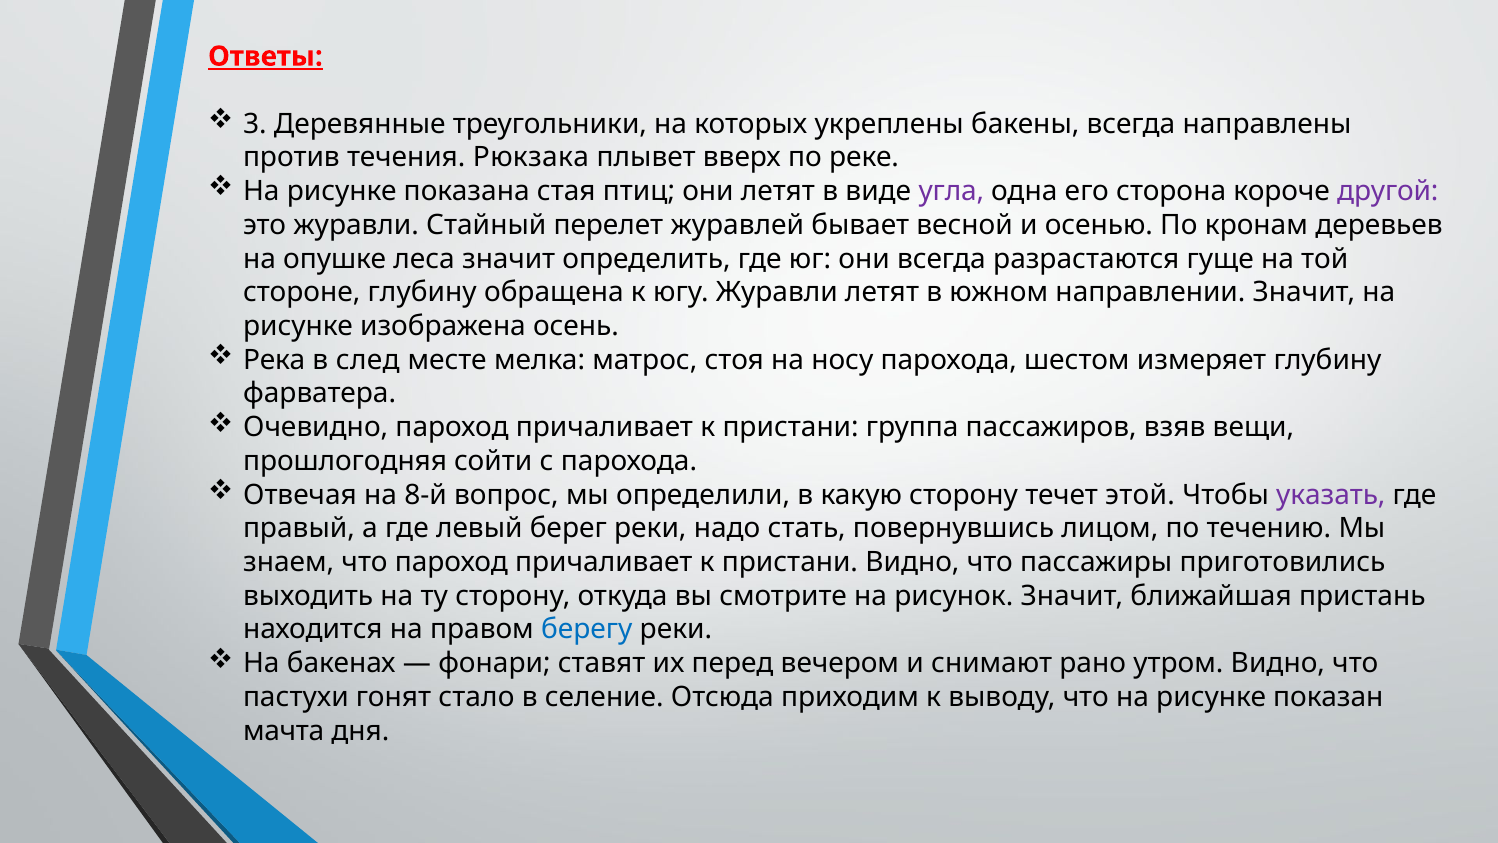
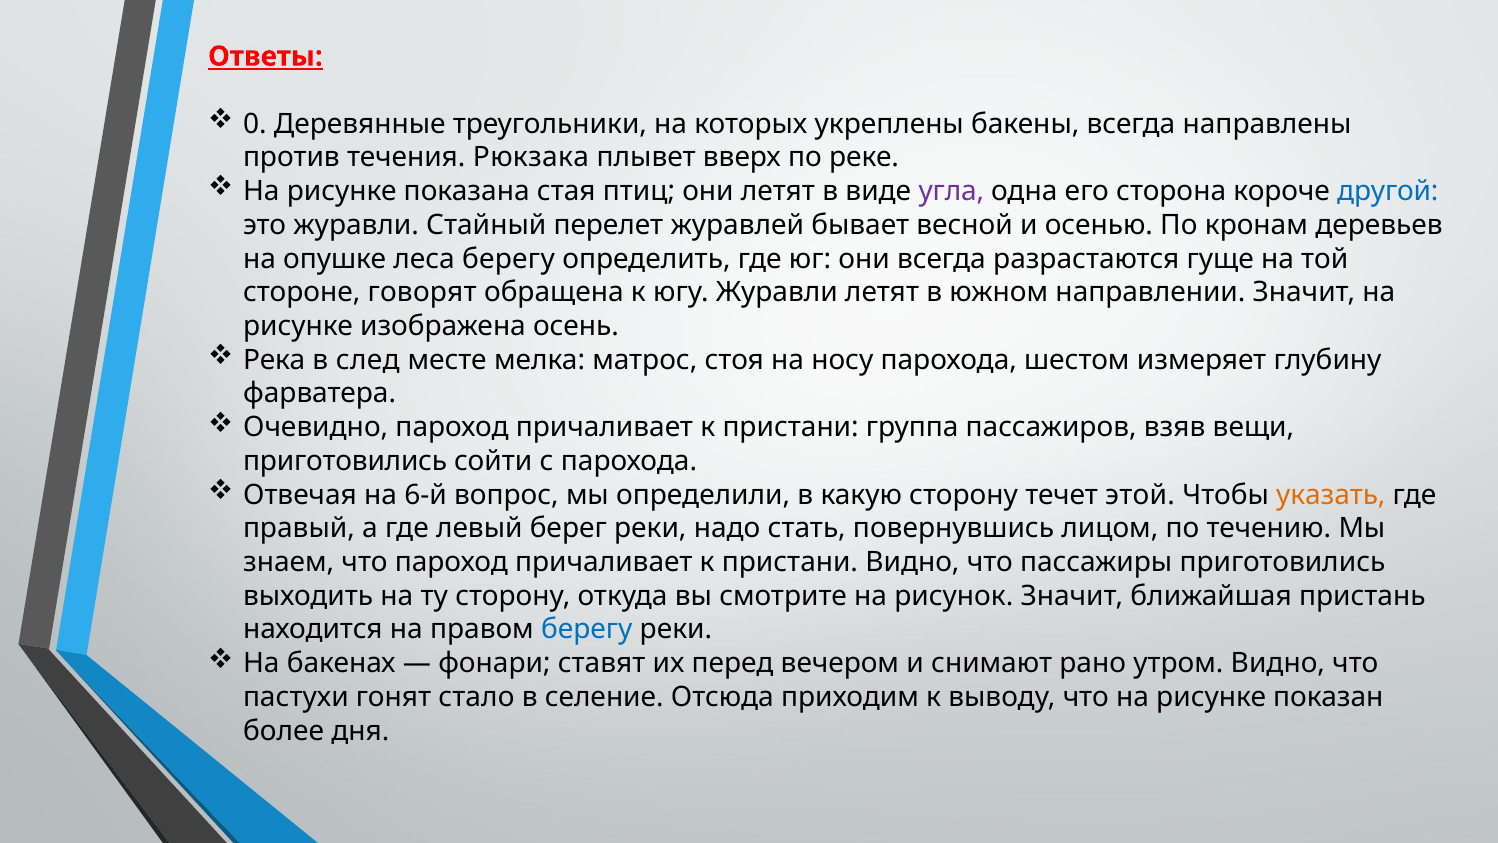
3: 3 -> 0 (255, 124)
другой colour: purple -> blue (1388, 191)
леса значит: значит -> берегу (508, 259)
стороне глубину: глубину -> говорят (422, 292)
прошлогодняя: прошлогодняя -> приготовились (345, 461)
8-й: 8-й -> 6-й (426, 495)
указать colour: purple -> orange (1331, 495)
мачта: мачта -> более (284, 731)
